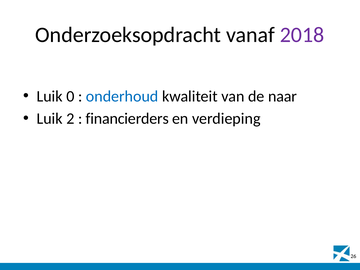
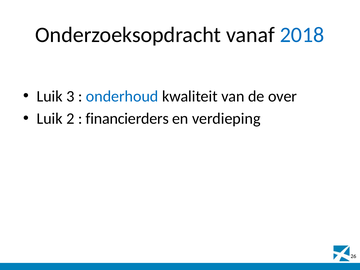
2018 colour: purple -> blue (302, 35)
0: 0 -> 3 (70, 96)
naar: naar -> over (283, 96)
